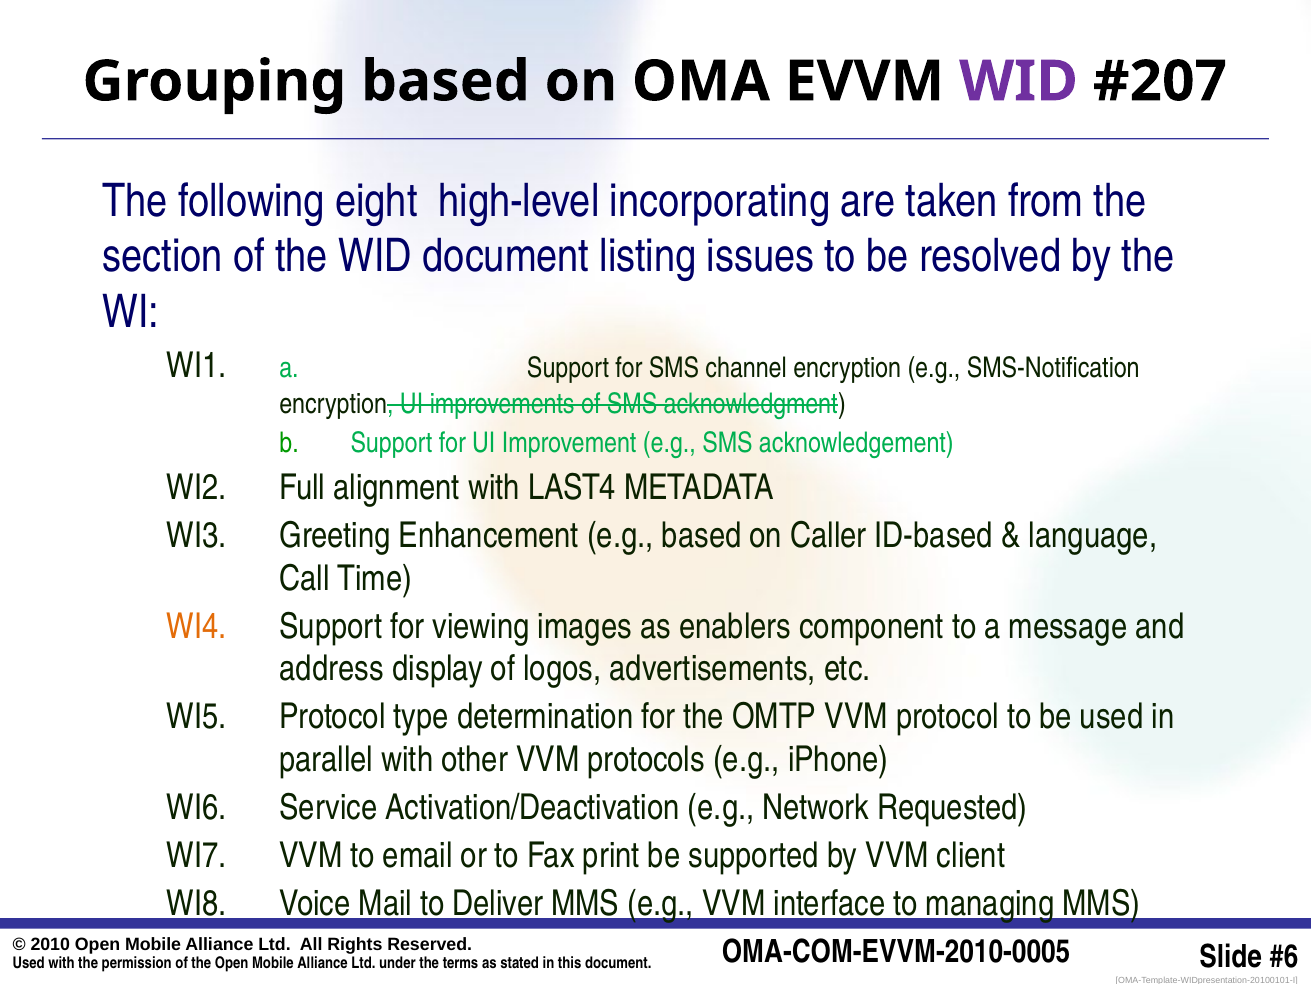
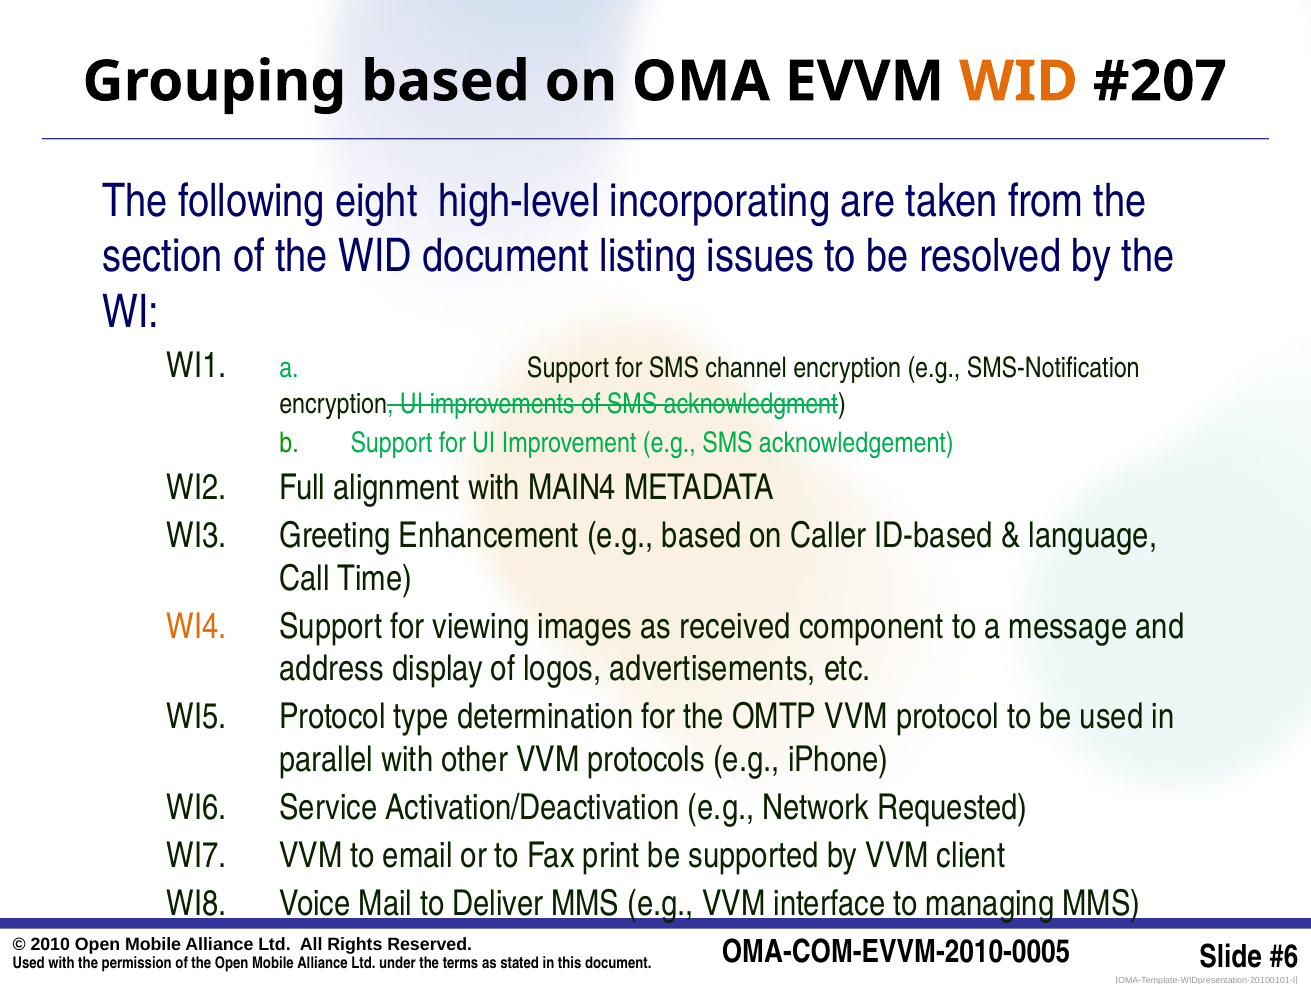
WID colour: purple -> orange (1019, 82)
LAST4: LAST4 -> MAIN4 (572, 487)
enablers: enablers -> received (735, 626)
